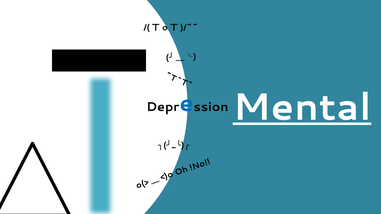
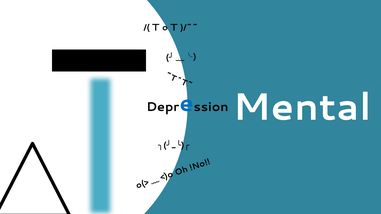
Mental underline: present -> none (302, 108)
